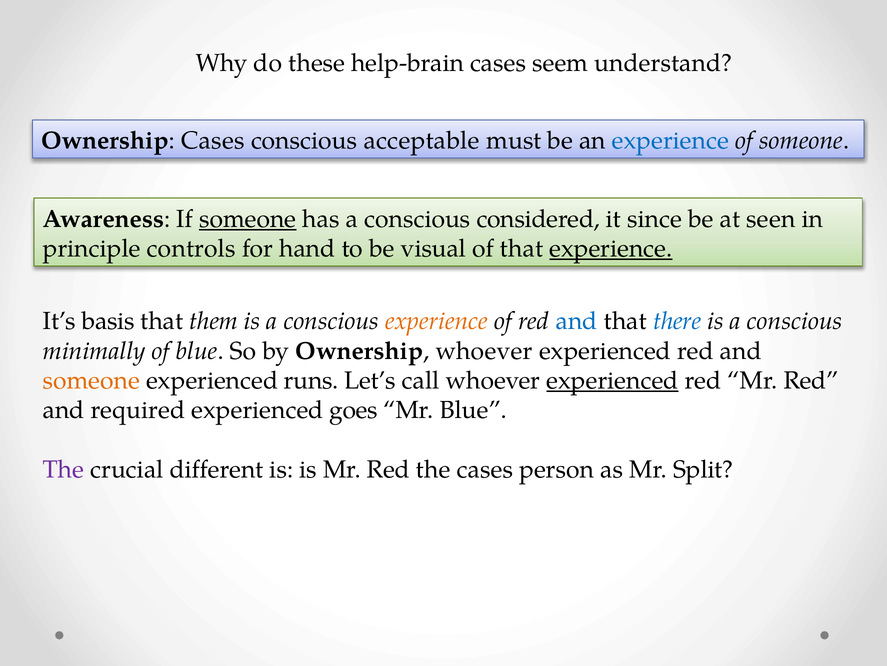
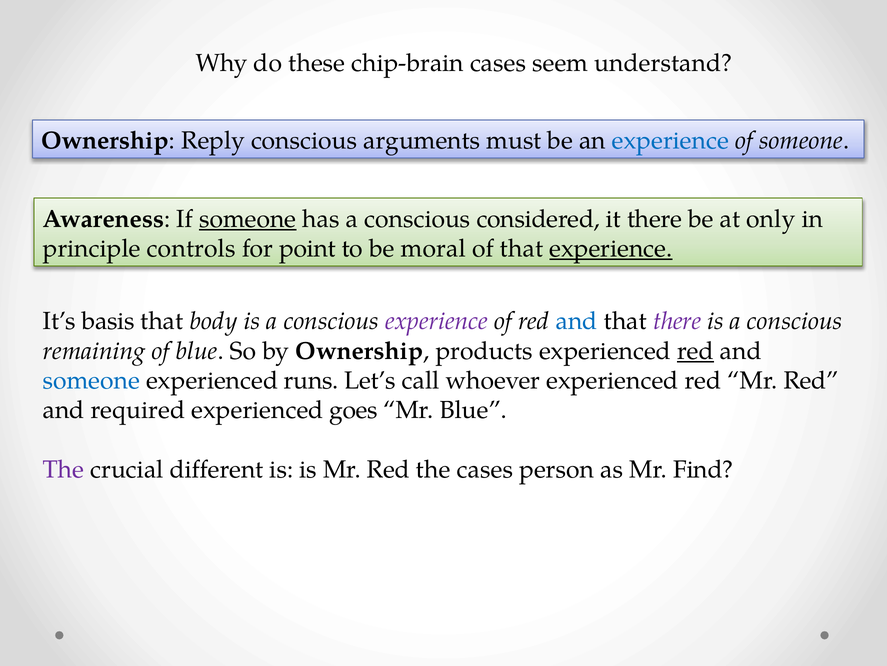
help-brain: help-brain -> chip-brain (408, 63)
Ownership Cases: Cases -> Reply (213, 141)
acceptable: acceptable -> arguments (422, 141)
it since: since -> there (655, 219)
seen: seen -> only (771, 219)
hand: hand -> point (307, 248)
visual: visual -> moral (433, 248)
them: them -> body (214, 321)
experience colour: orange -> purple (437, 321)
there colour: blue -> purple (677, 321)
minimally: minimally -> remaining (94, 351)
Ownership whoever: whoever -> products (484, 351)
red underline: none -> present (696, 351)
someone colour: orange -> blue (91, 380)
experienced underline: present -> none (612, 380)
Split: Split -> Find (703, 469)
